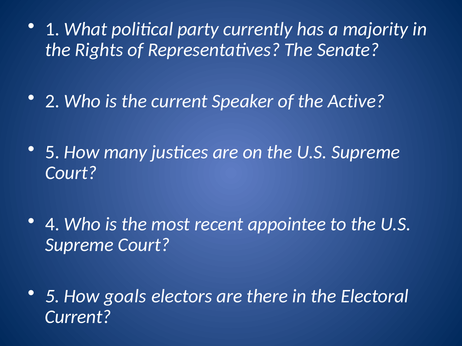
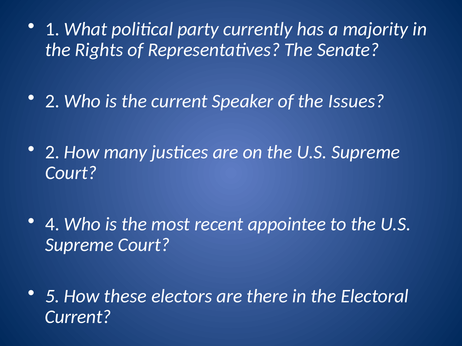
Active: Active -> Issues (356, 101)
5: 5 -> 2 (52, 152)
goals: goals -> these (125, 297)
